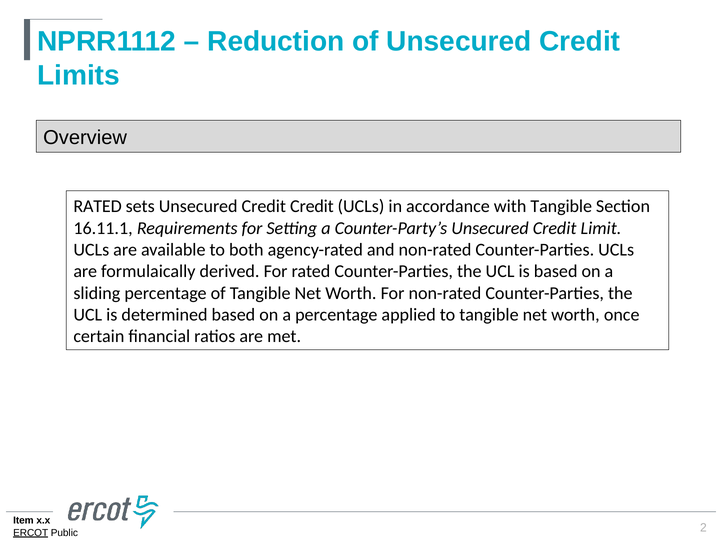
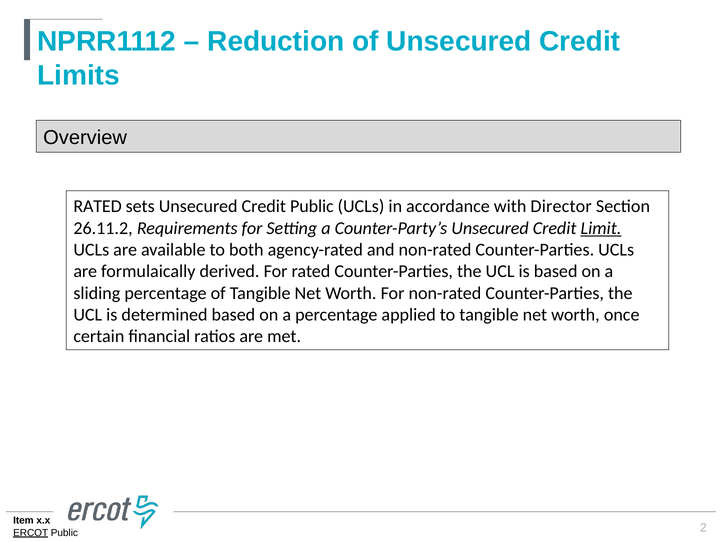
Credit Credit: Credit -> Public (312, 206)
with Tangible: Tangible -> Director (561, 206)
16.11.1: 16.11.1 -> 26.11.2 (103, 228)
Limit underline: none -> present (601, 228)
